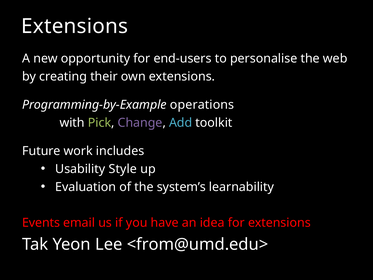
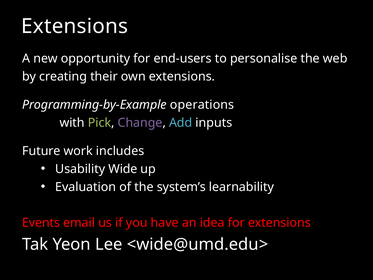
toolkit: toolkit -> inputs (214, 123)
Style: Style -> Wide (123, 169)
<from@umd.edu>: <from@umd.edu> -> <wide@umd.edu> (198, 244)
